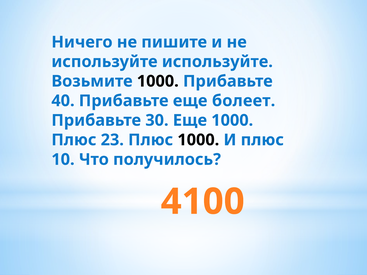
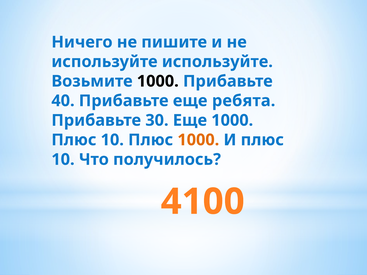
болеет: болеет -> ребята (244, 101)
23: 23 -> 10 (112, 140)
1000 colour: black -> orange (198, 140)
